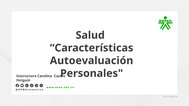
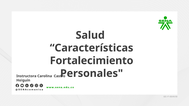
Autoevaluación: Autoevaluación -> Fortalecimiento (92, 61)
